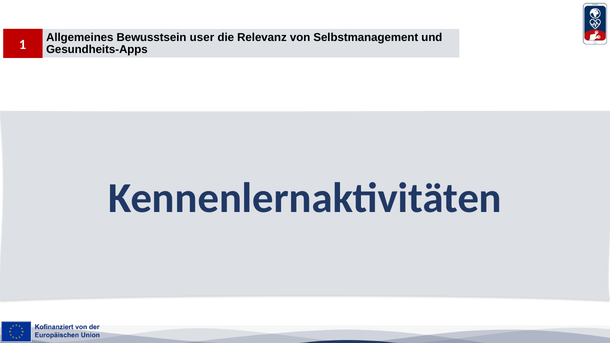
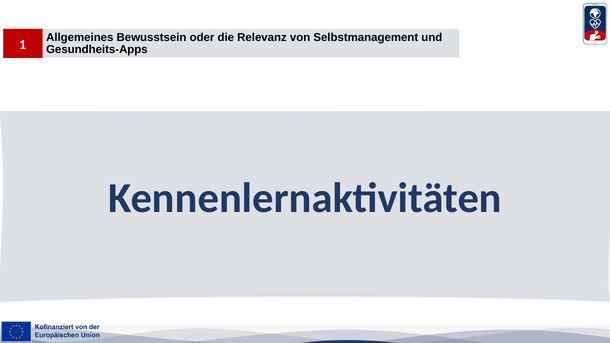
user: user -> oder (202, 37)
